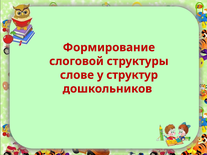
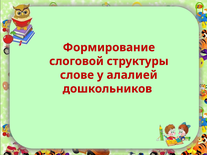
структур: структур -> алалией (132, 75)
